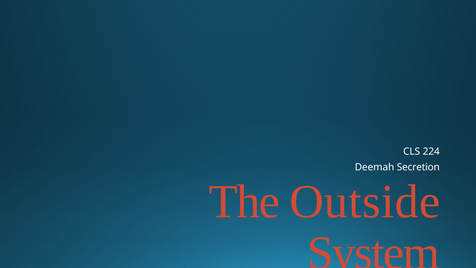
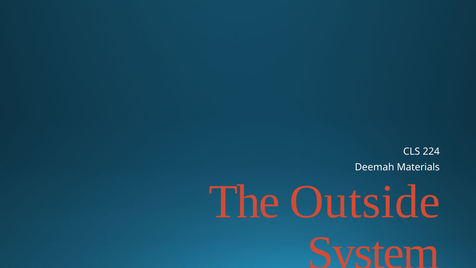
Secretion: Secretion -> Materials (418, 167)
